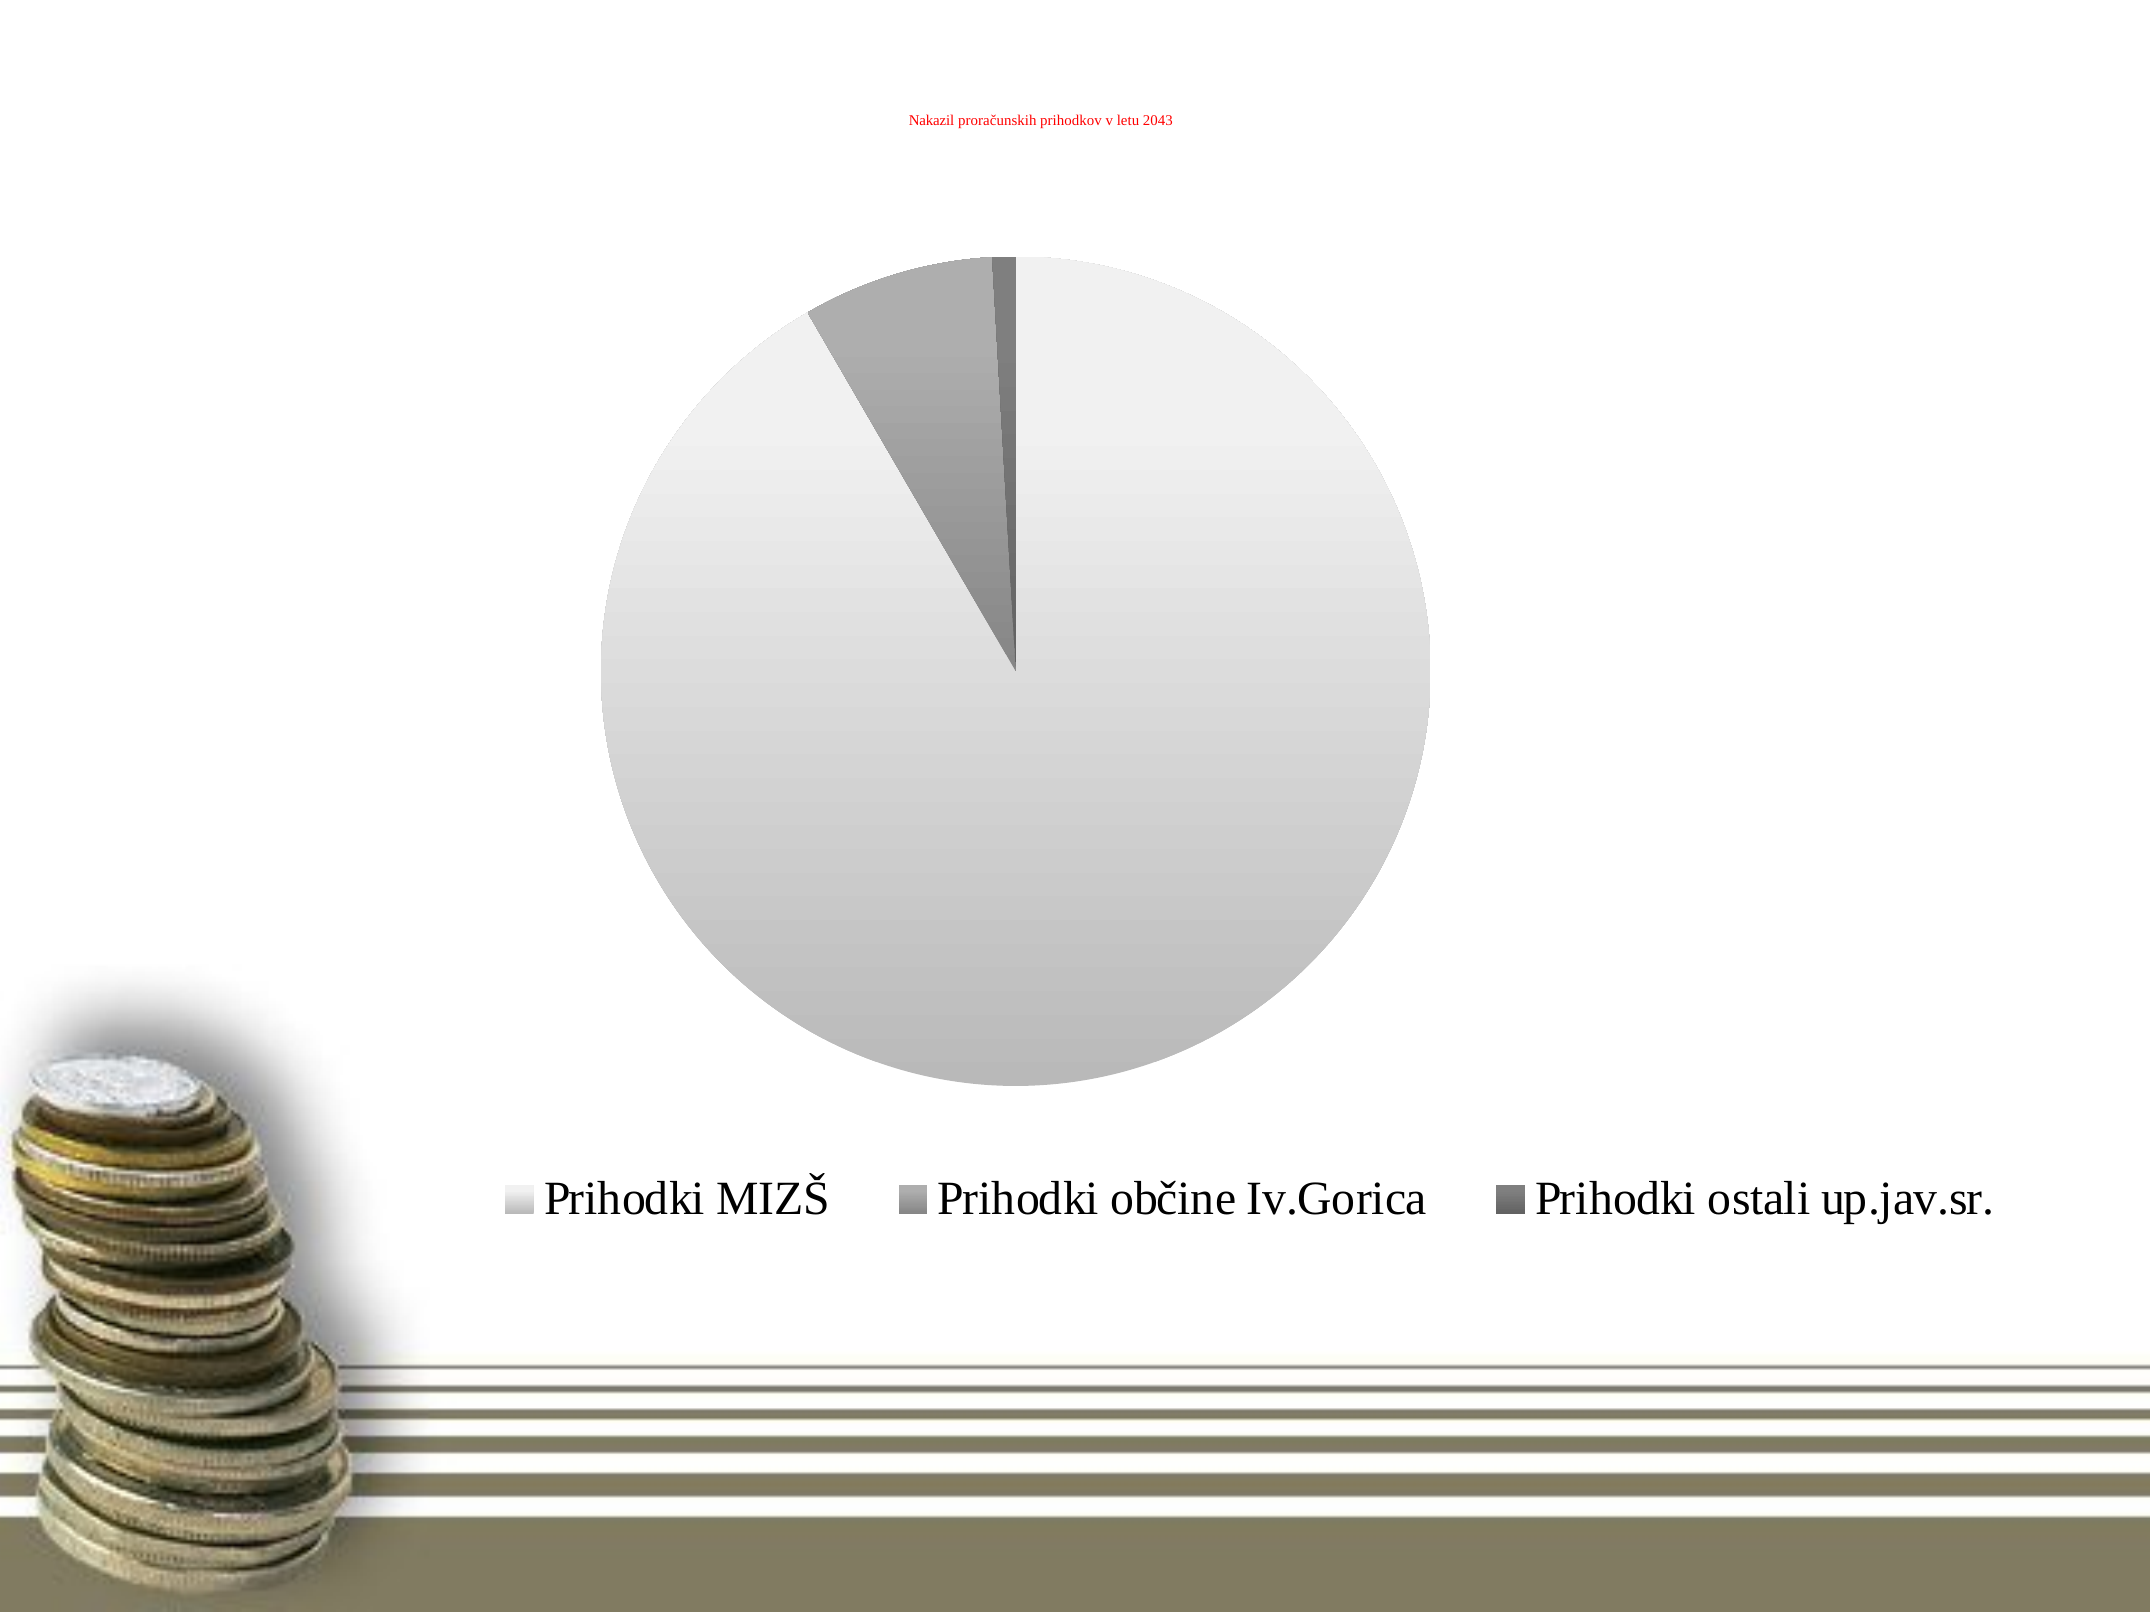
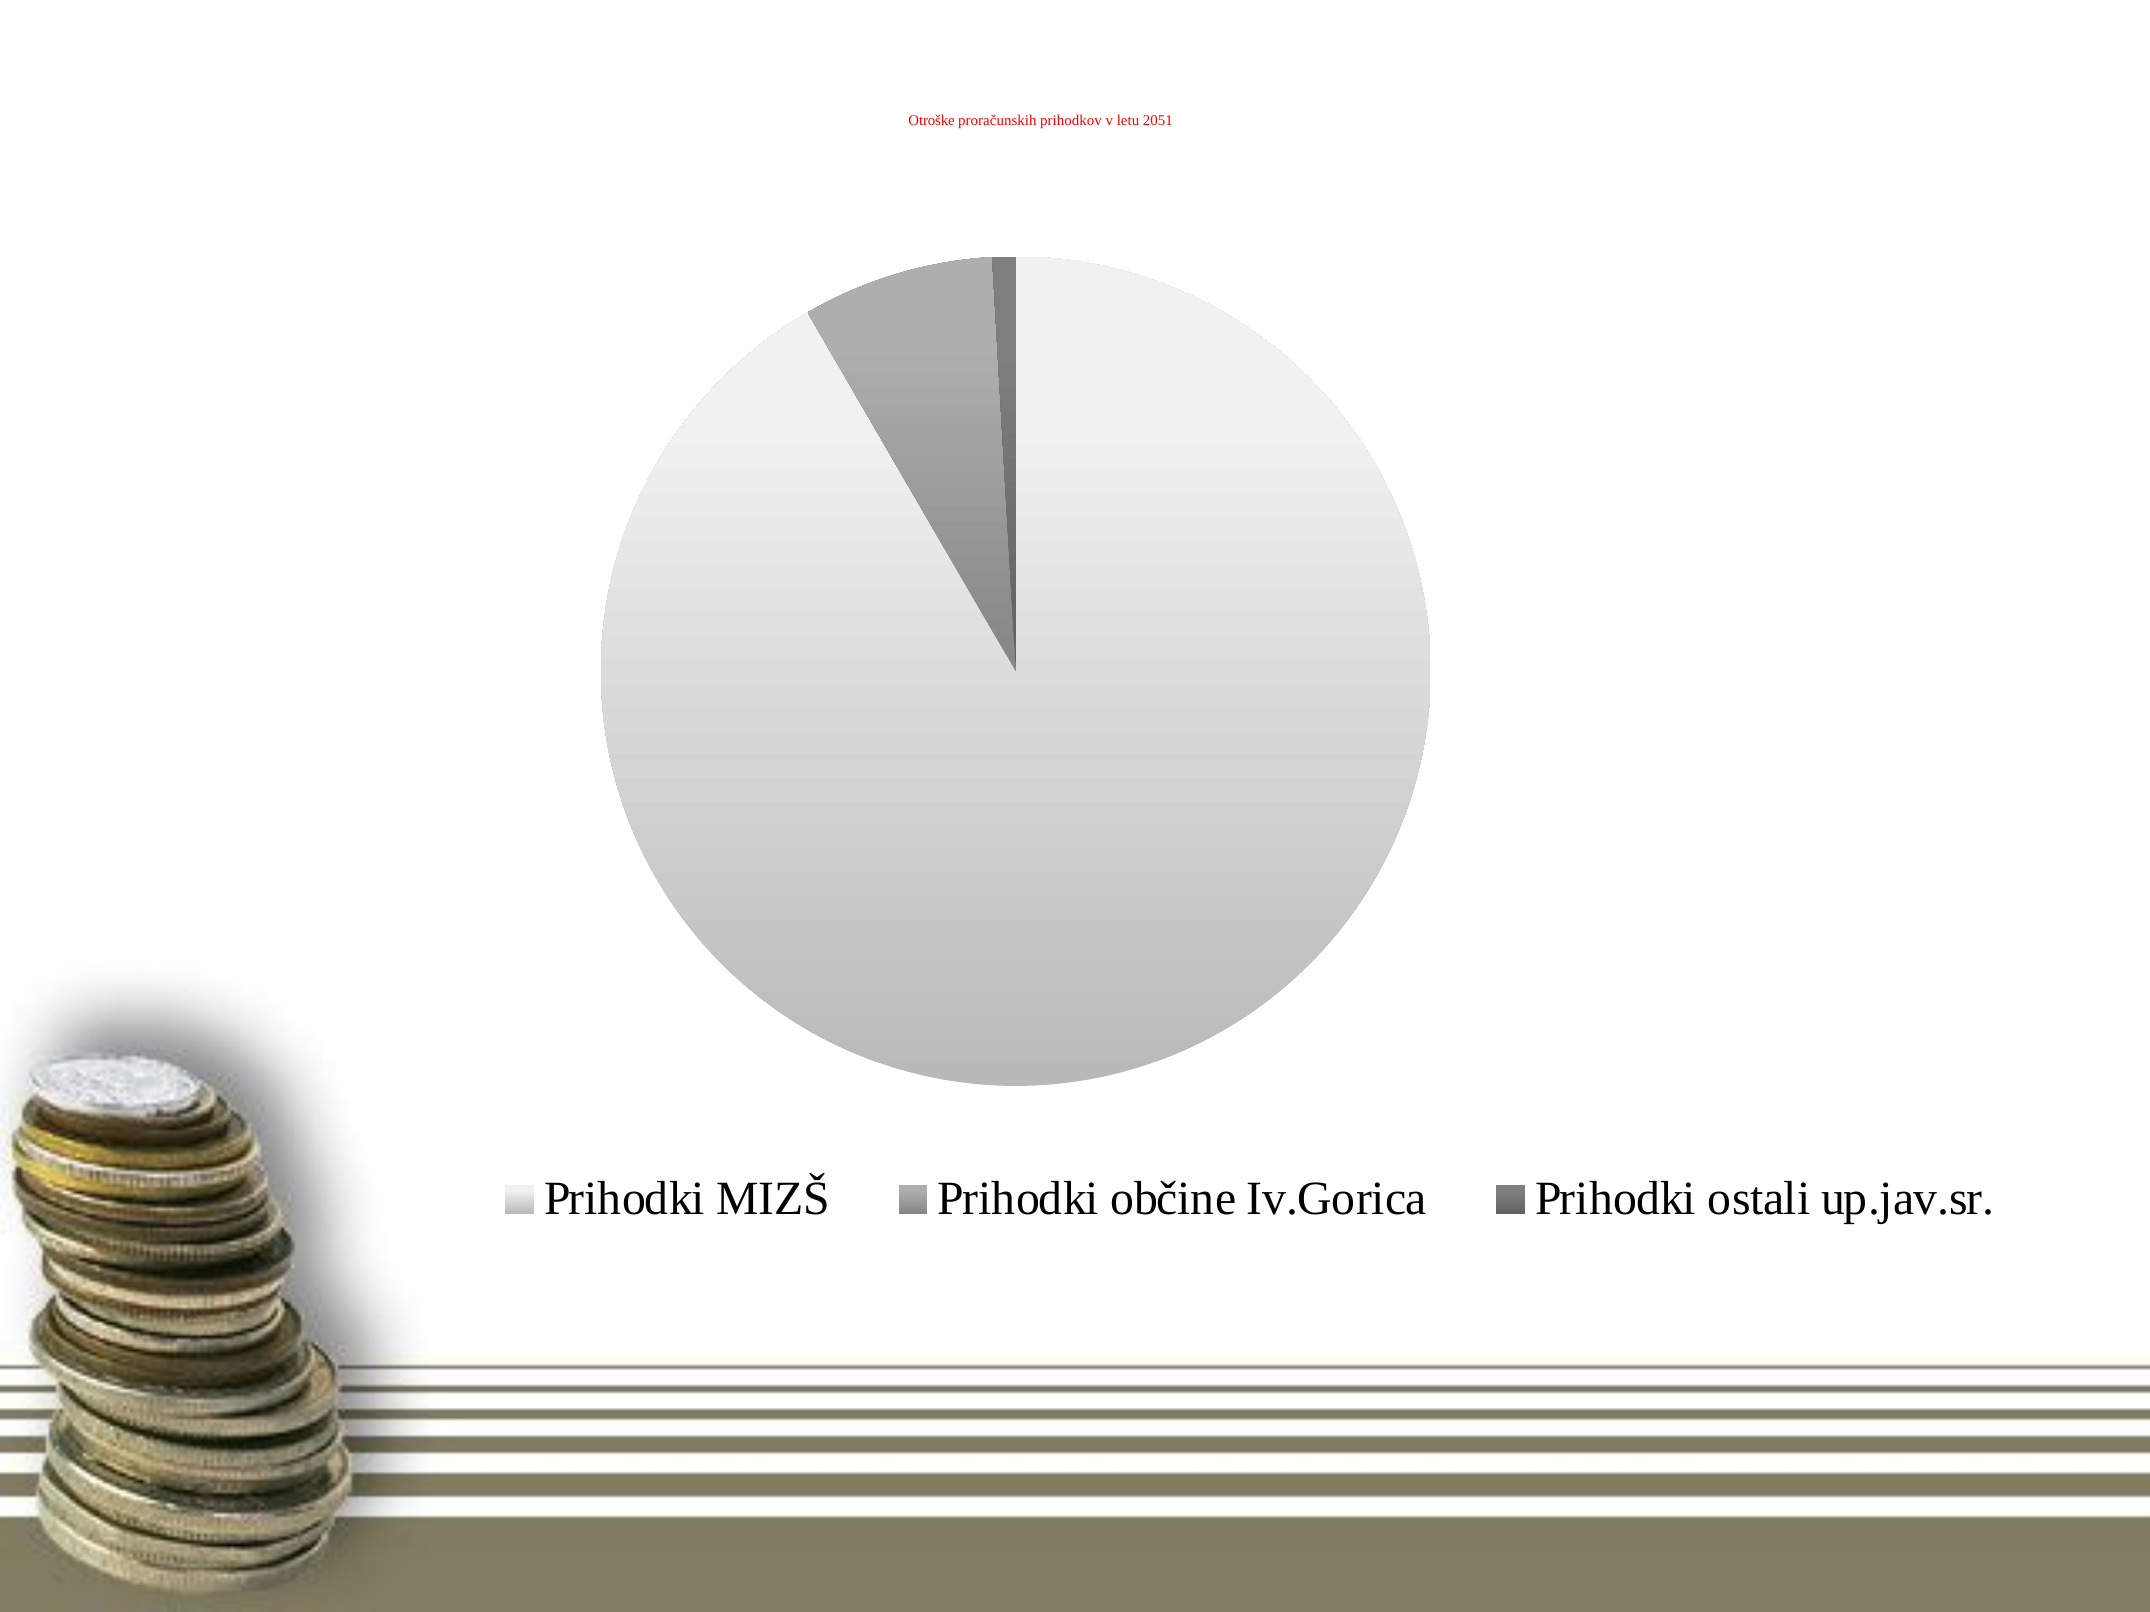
Nakazil: Nakazil -> Otroške (932, 121)
2043: 2043 -> 2051 (1158, 121)
